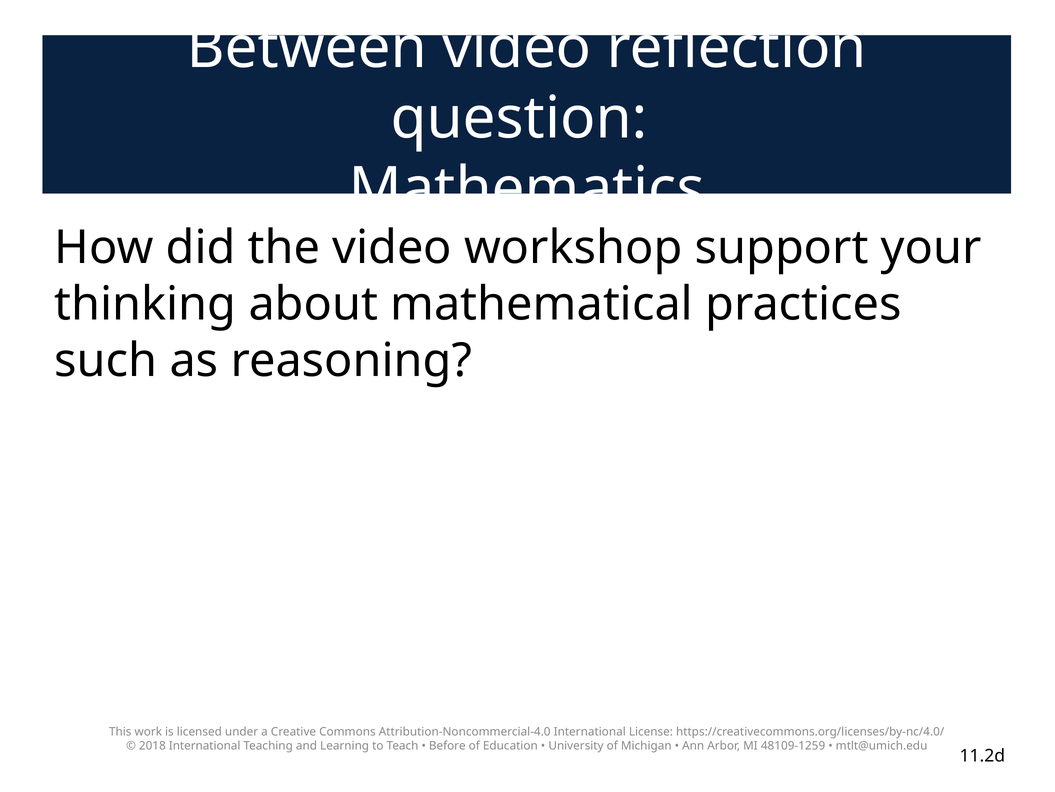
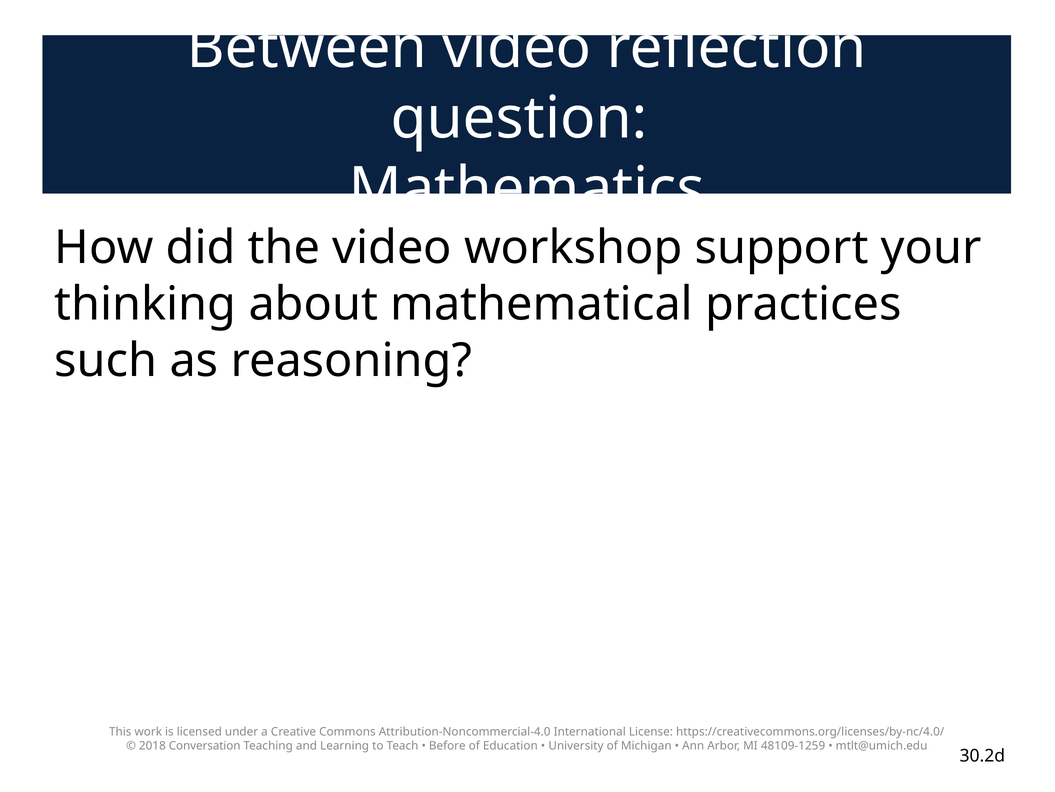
2018 International: International -> Conversation (205, 745)
11.2d: 11.2d -> 30.2d (982, 755)
